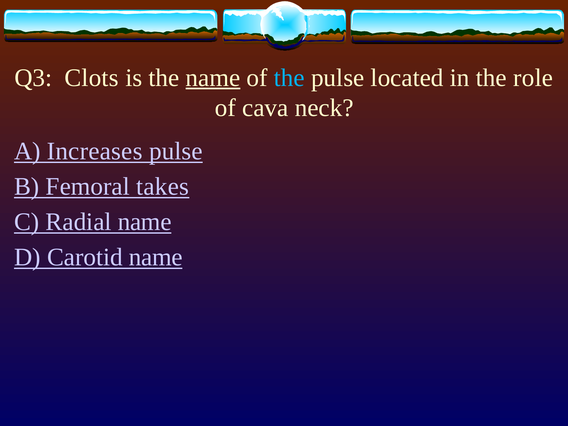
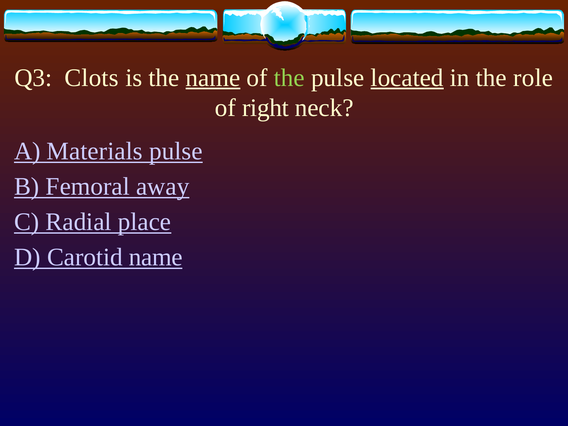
the colour: light blue -> light green (289, 78)
located underline: none -> present (407, 78)
cava: cava -> right (265, 108)
Increases: Increases -> Materials (95, 151)
takes: takes -> away (163, 187)
Radial name: name -> place (144, 222)
